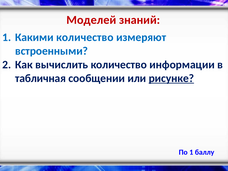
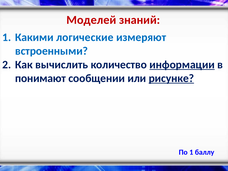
Какими количество: количество -> логические (85, 37)
информации underline: none -> present (182, 65)
табличная: табличная -> понимают (40, 78)
